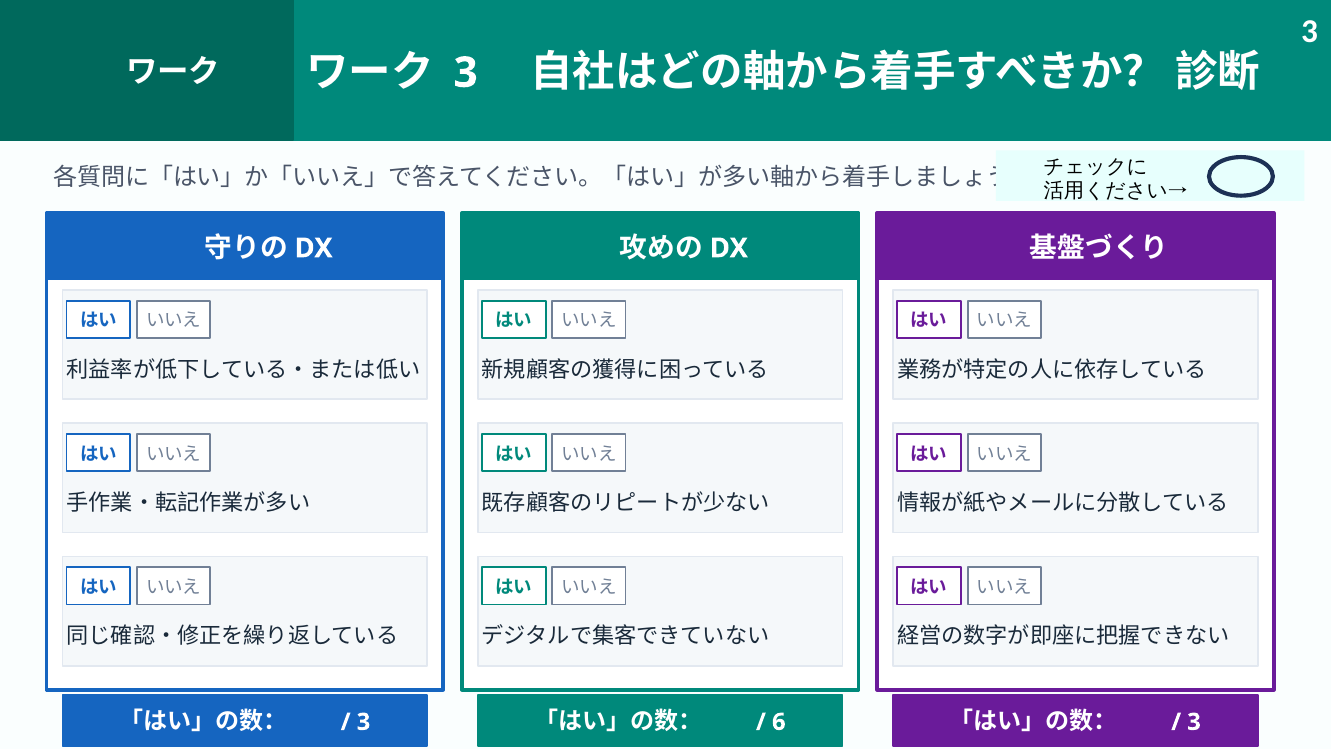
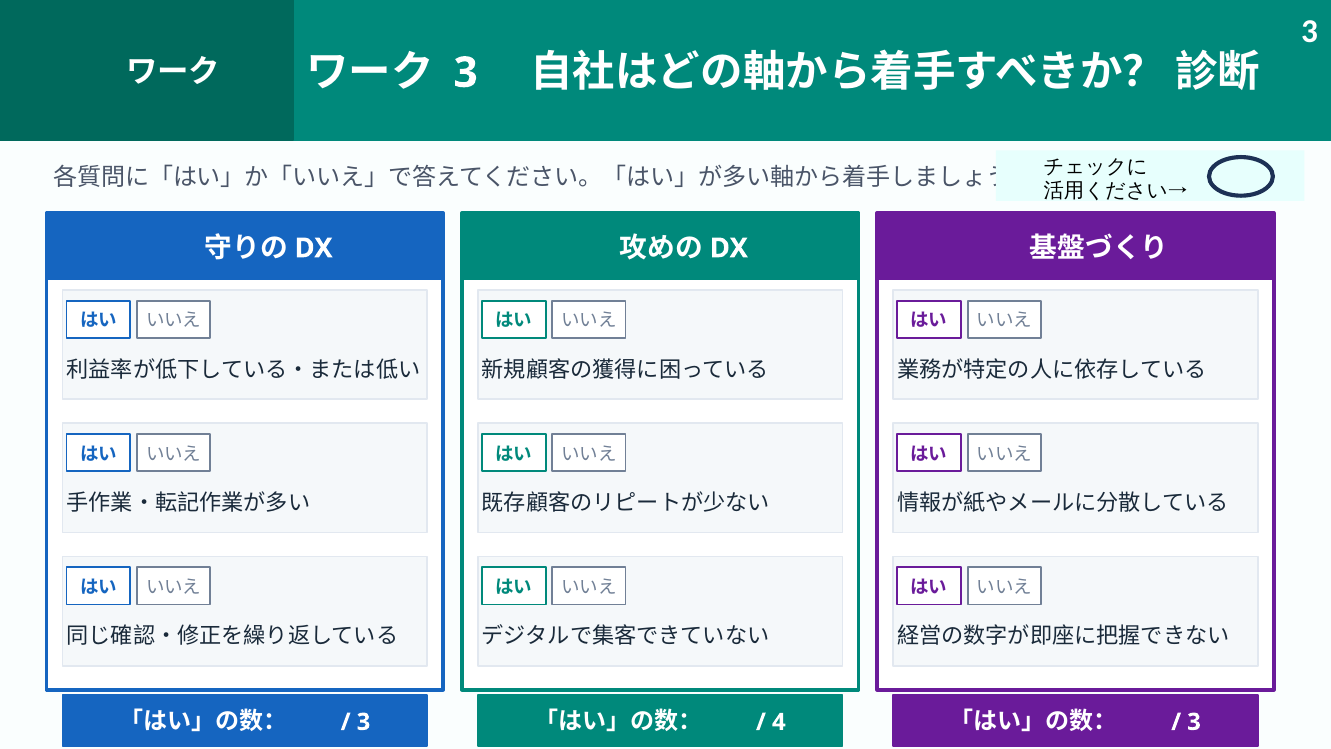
6: 6 -> 4 (779, 722)
